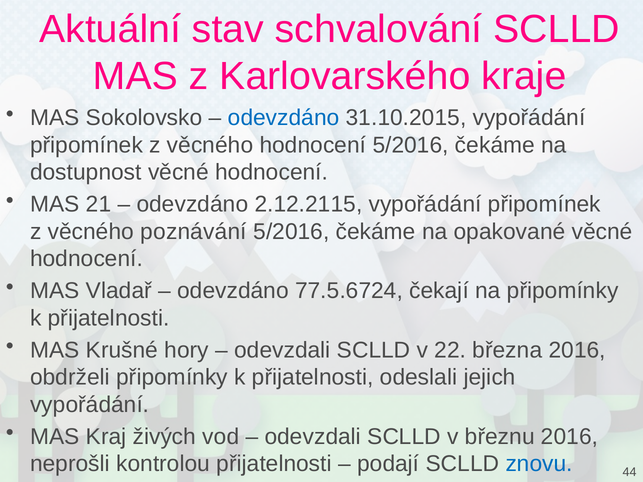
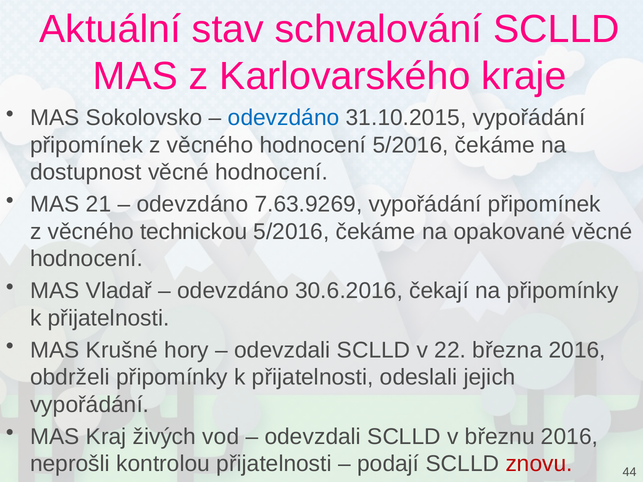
2.12.2115: 2.12.2115 -> 7.63.9269 (308, 204)
poznávání: poznávání -> technickou (194, 232)
77.5.6724: 77.5.6724 -> 30.6.2016 (349, 291)
znovu colour: blue -> red (539, 464)
